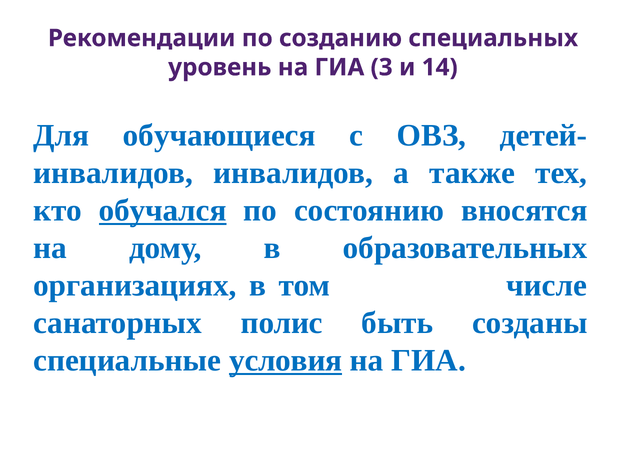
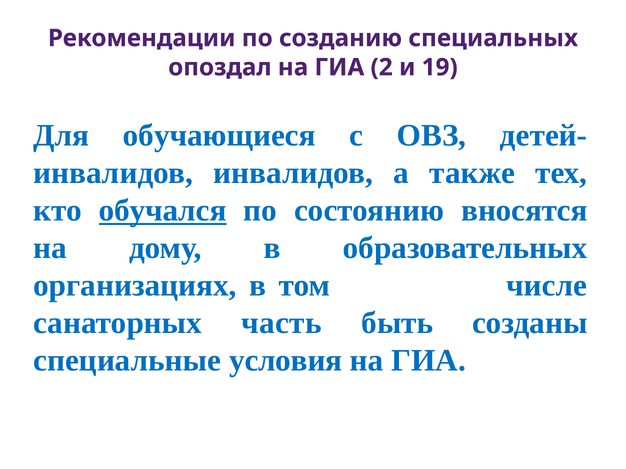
уровень: уровень -> опоздал (220, 67)
3: 3 -> 2 (382, 67)
14: 14 -> 19 (440, 67)
полис: полис -> часть (282, 323)
условия underline: present -> none (286, 361)
